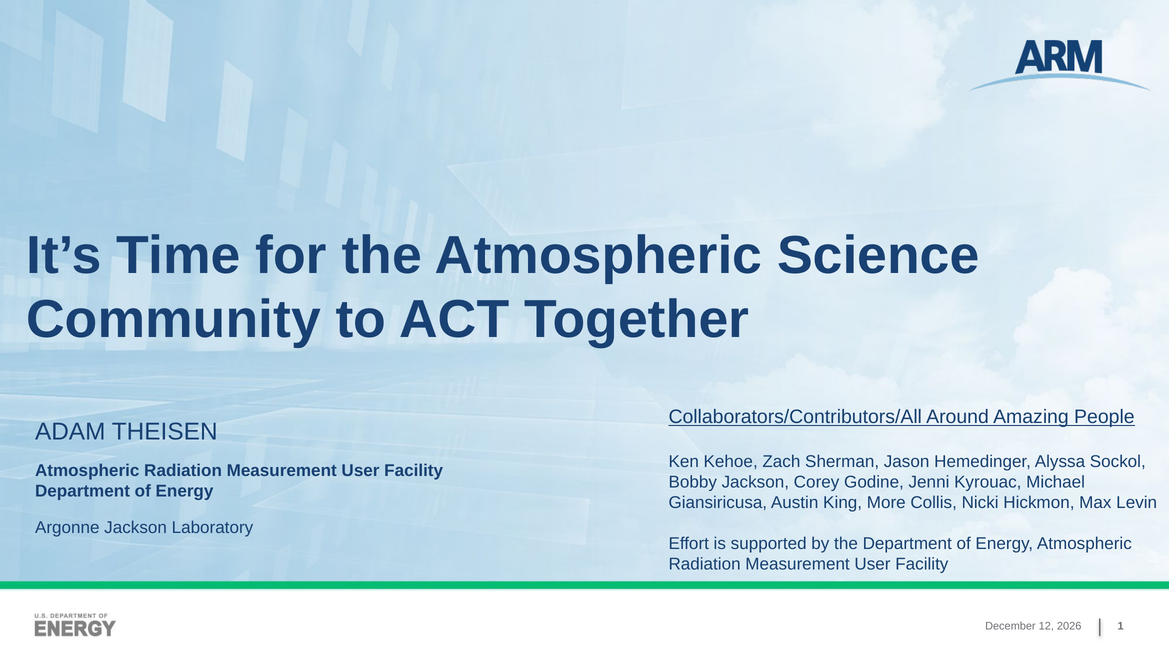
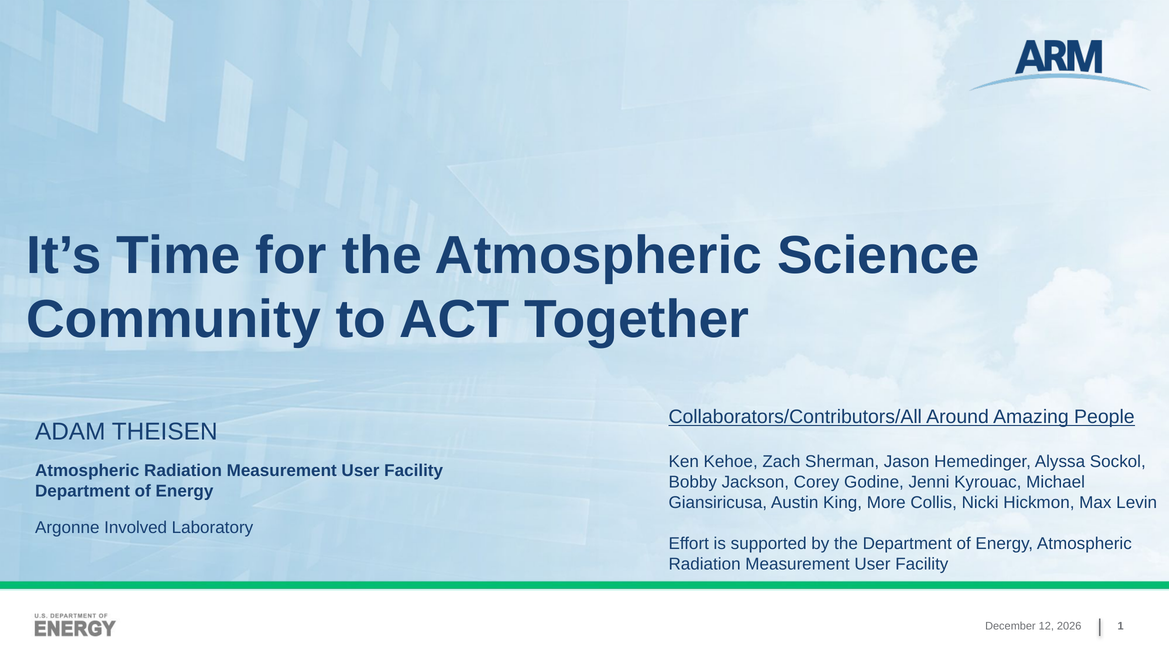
Argonne Jackson: Jackson -> Involved (136, 528)
